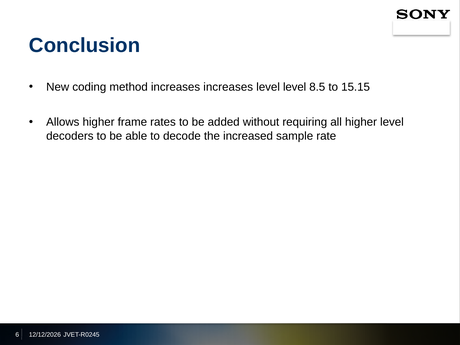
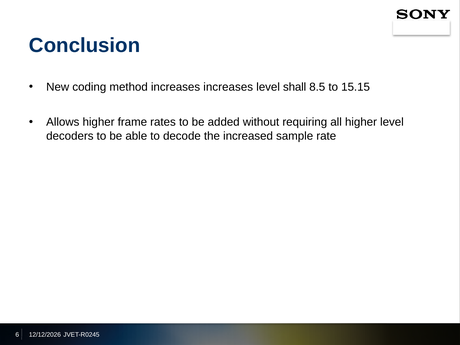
level level: level -> shall (295, 87)
